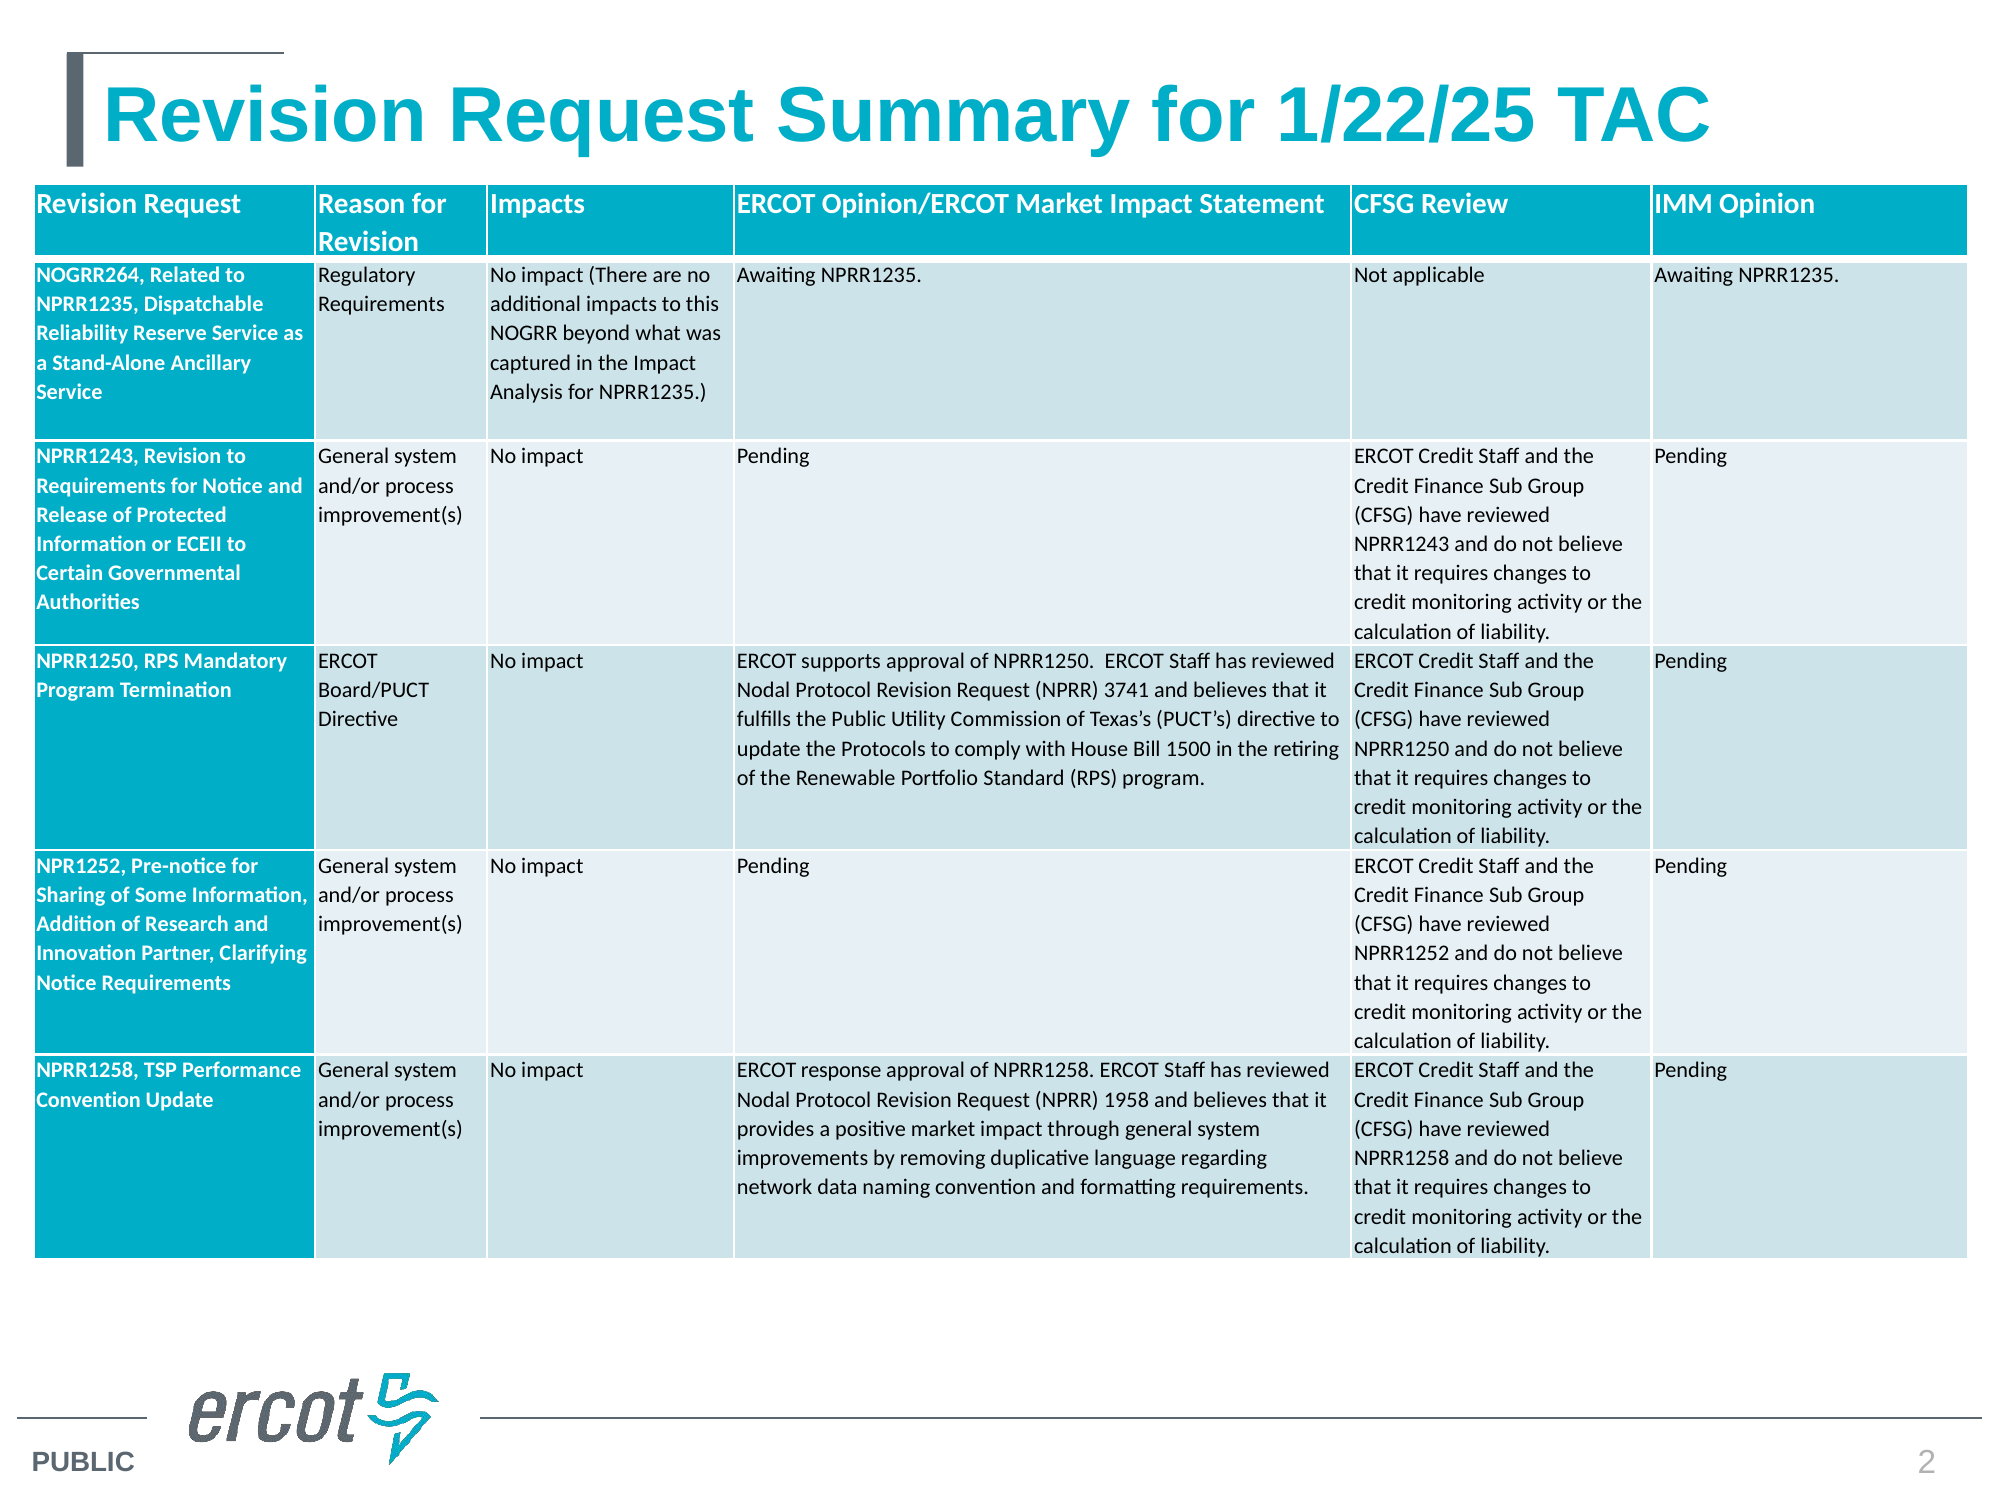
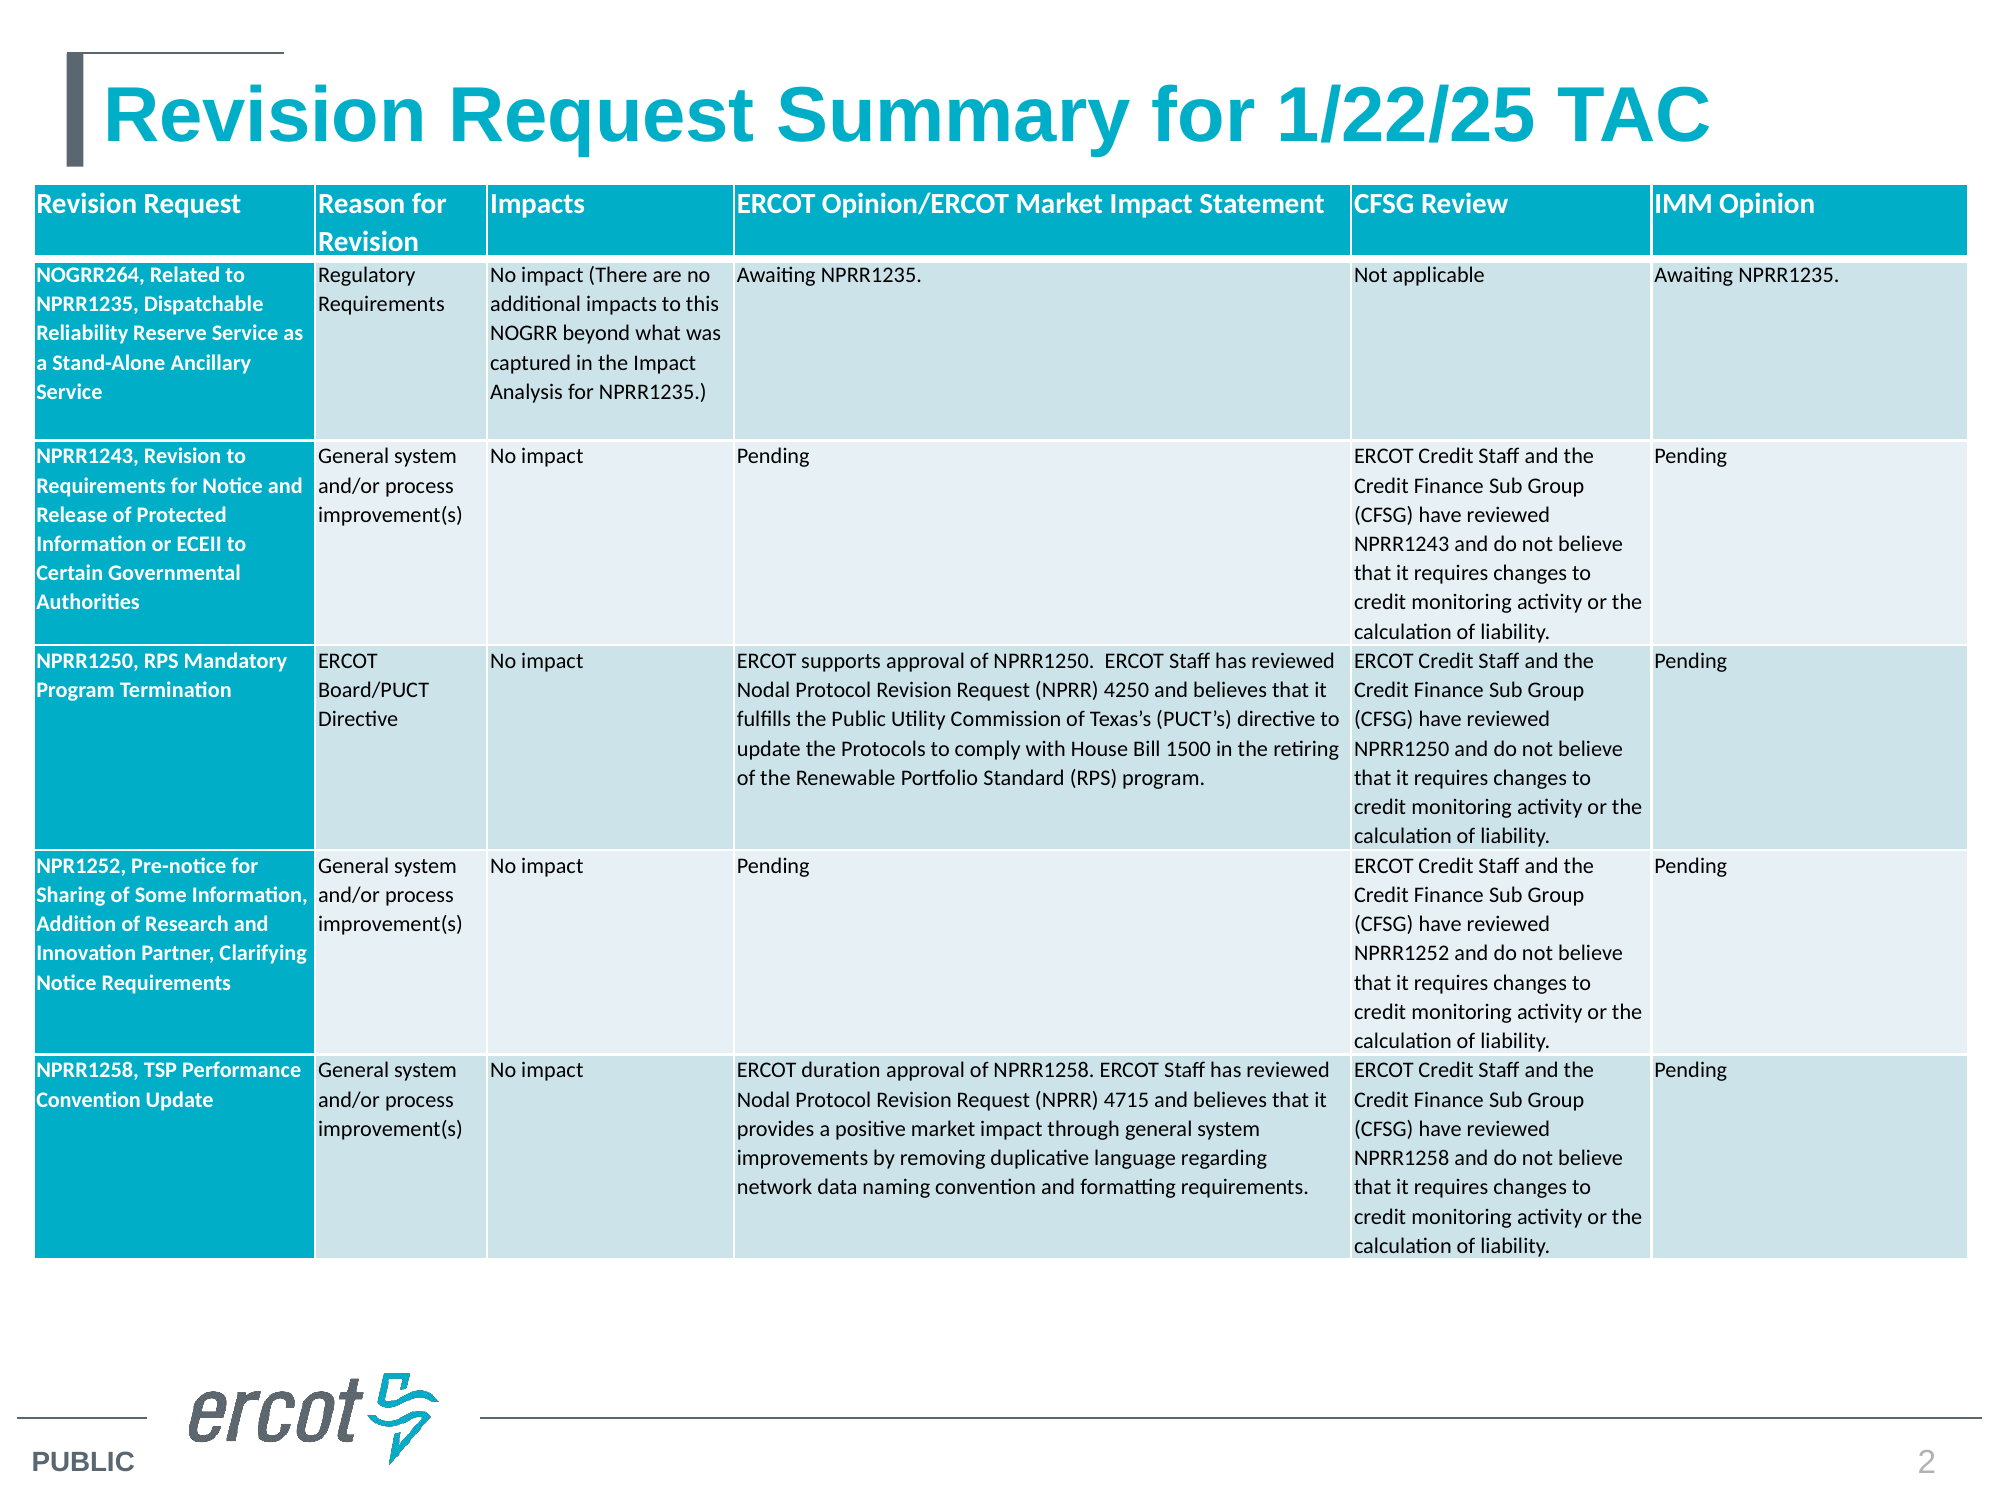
3741: 3741 -> 4250 (1126, 691)
response: response -> duration (841, 1071)
1958: 1958 -> 4715 (1126, 1100)
